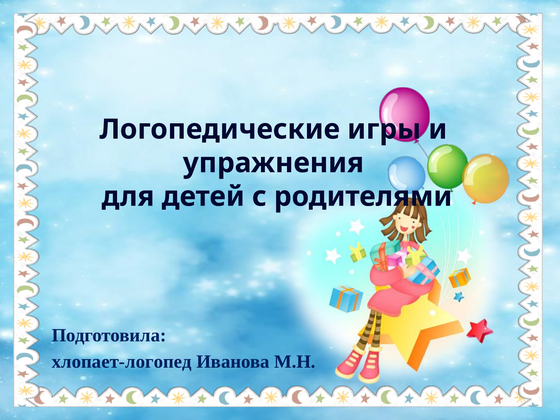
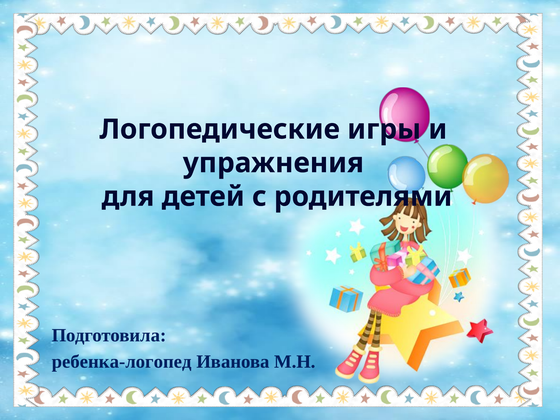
хлопает-логопед: хлопает-логопед -> ребенка-логопед (122, 362)
